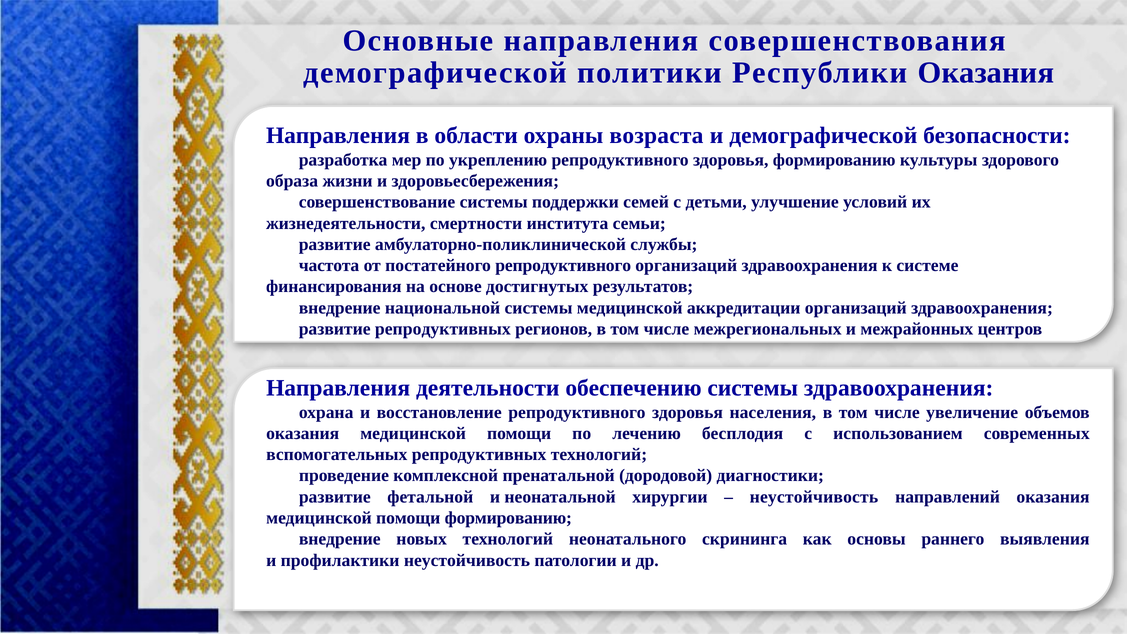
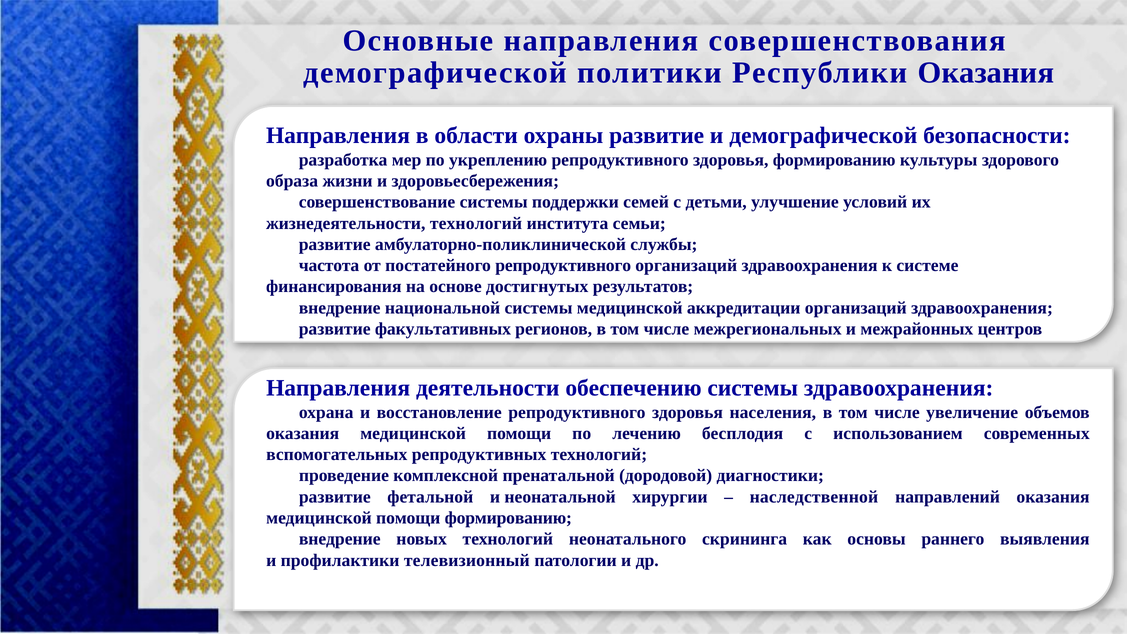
охраны возраста: возраста -> развитие (657, 136)
жизнедеятельности смертности: смертности -> технологий (476, 223)
развитие репродуктивных: репродуктивных -> факультативных (443, 329)
неустойчивость: неустойчивость -> наследственной (814, 497)
профилактики неустойчивость: неустойчивость -> телевизионный (467, 560)
